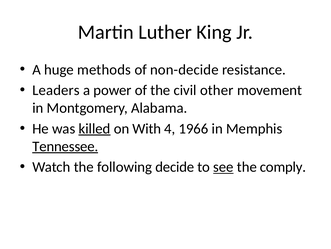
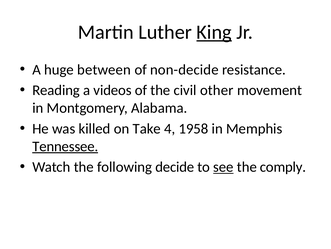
King underline: none -> present (214, 32)
methods: methods -> between (104, 69)
Leaders: Leaders -> Reading (56, 90)
power: power -> videos (113, 90)
killed underline: present -> none (95, 128)
With: With -> Take (147, 128)
1966: 1966 -> 1958 (193, 128)
